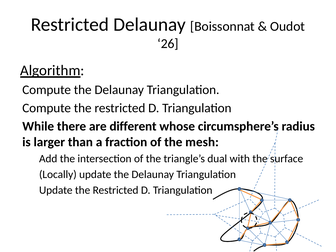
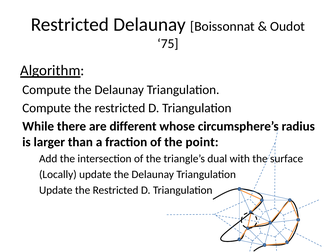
26: 26 -> 75 (168, 44)
mesh: mesh -> point (202, 142)
